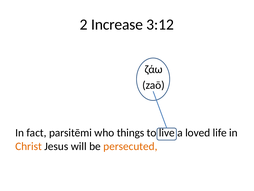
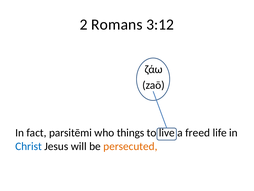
Increase: Increase -> Romans (117, 25)
loved: loved -> freed (198, 132)
Christ colour: orange -> blue (29, 146)
